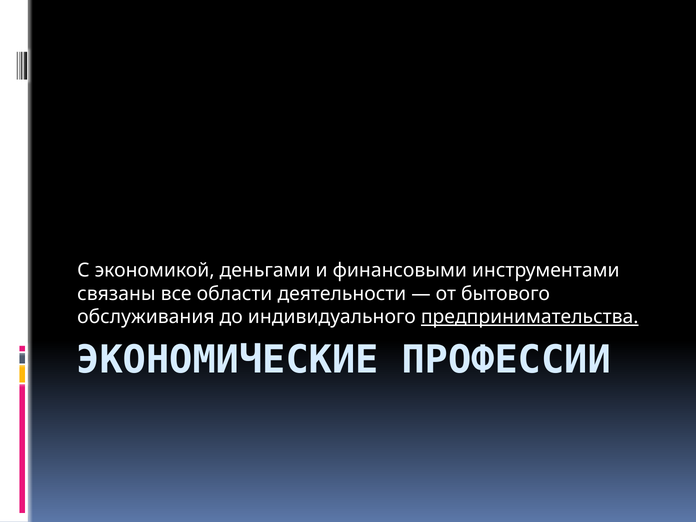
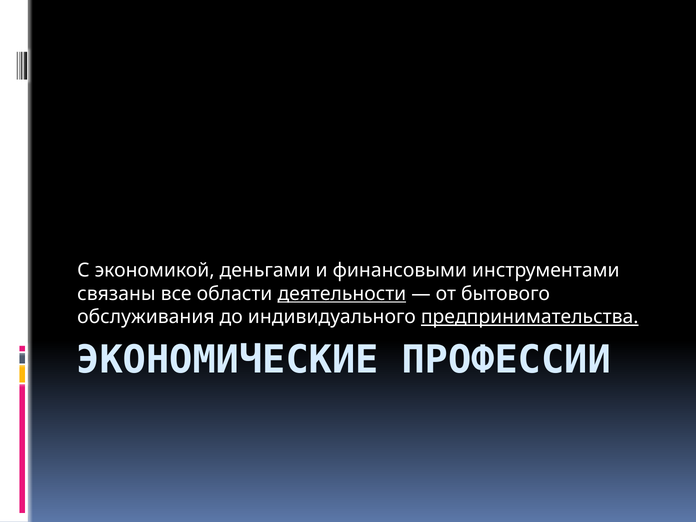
деятельности underline: none -> present (342, 294)
